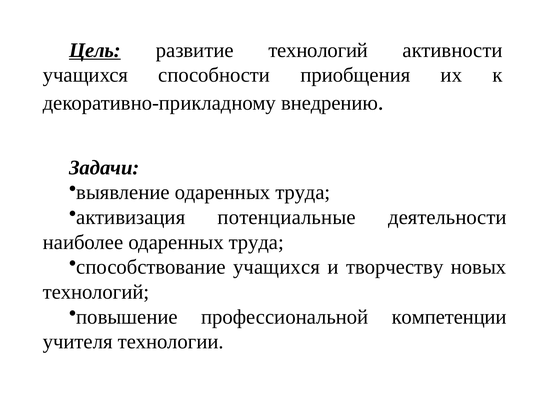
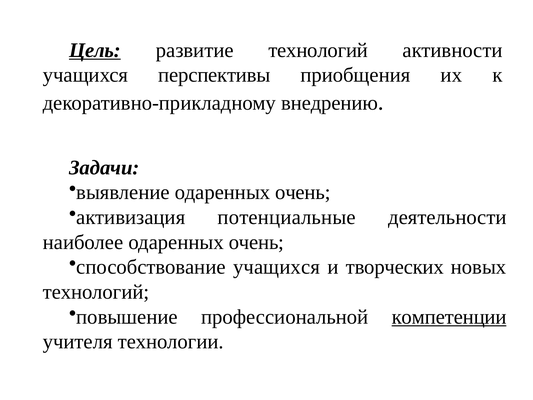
способности: способности -> перспективы (214, 75)
выявление одаренных труда: труда -> очень (303, 192)
наиболее одаренных труда: труда -> очень (256, 242)
творчеству: творчеству -> творческих (395, 267)
компетенции underline: none -> present (449, 317)
